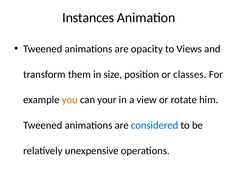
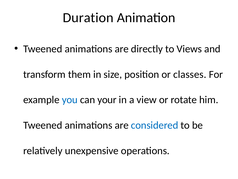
Instances: Instances -> Duration (88, 18)
opacity: opacity -> directly (147, 49)
you colour: orange -> blue (70, 100)
